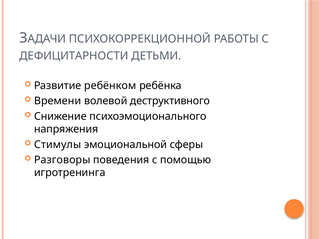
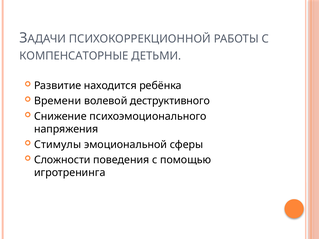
ДЕФИЦИТАРНОСТИ: ДЕФИЦИТАРНОСТИ -> КОМПЕНСАТОРНЫЕ (74, 56)
ребёнком: ребёнком -> находится (110, 86)
Разговоры: Разговоры -> Сложности (62, 160)
